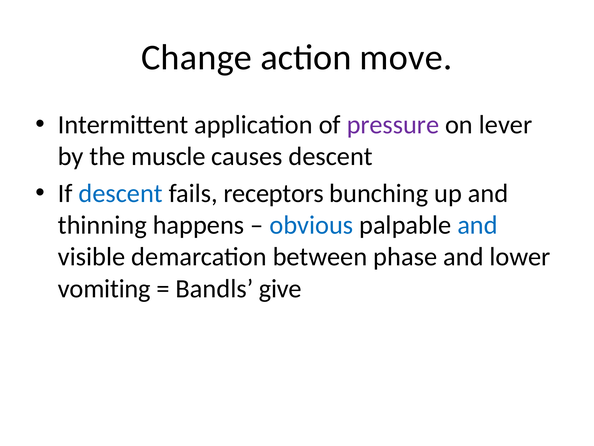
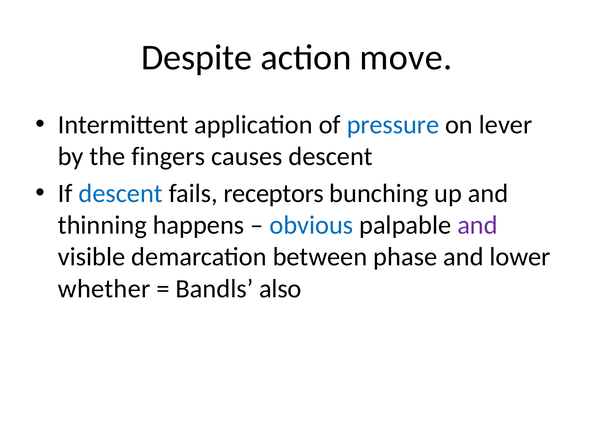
Change: Change -> Despite (197, 58)
pressure colour: purple -> blue (393, 125)
muscle: muscle -> fingers (168, 156)
and colour: blue -> purple (478, 225)
vomiting: vomiting -> whether (104, 288)
give: give -> also (280, 288)
